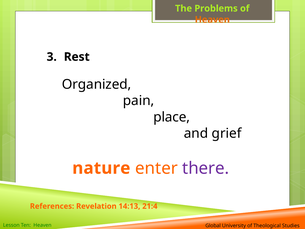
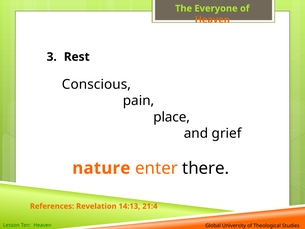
Problems: Problems -> Everyone (216, 8)
Organized: Organized -> Conscious (97, 84)
there colour: purple -> black (206, 168)
